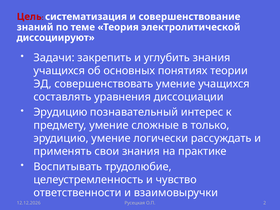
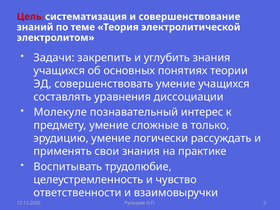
диссоциируют: диссоциируют -> электролитом (56, 38)
Эрудицию: Эрудицию -> Молекуле (60, 112)
